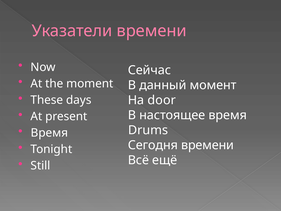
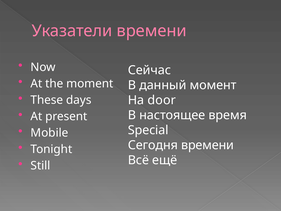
Drums: Drums -> Special (148, 130)
Время: Время -> Mobile (49, 133)
